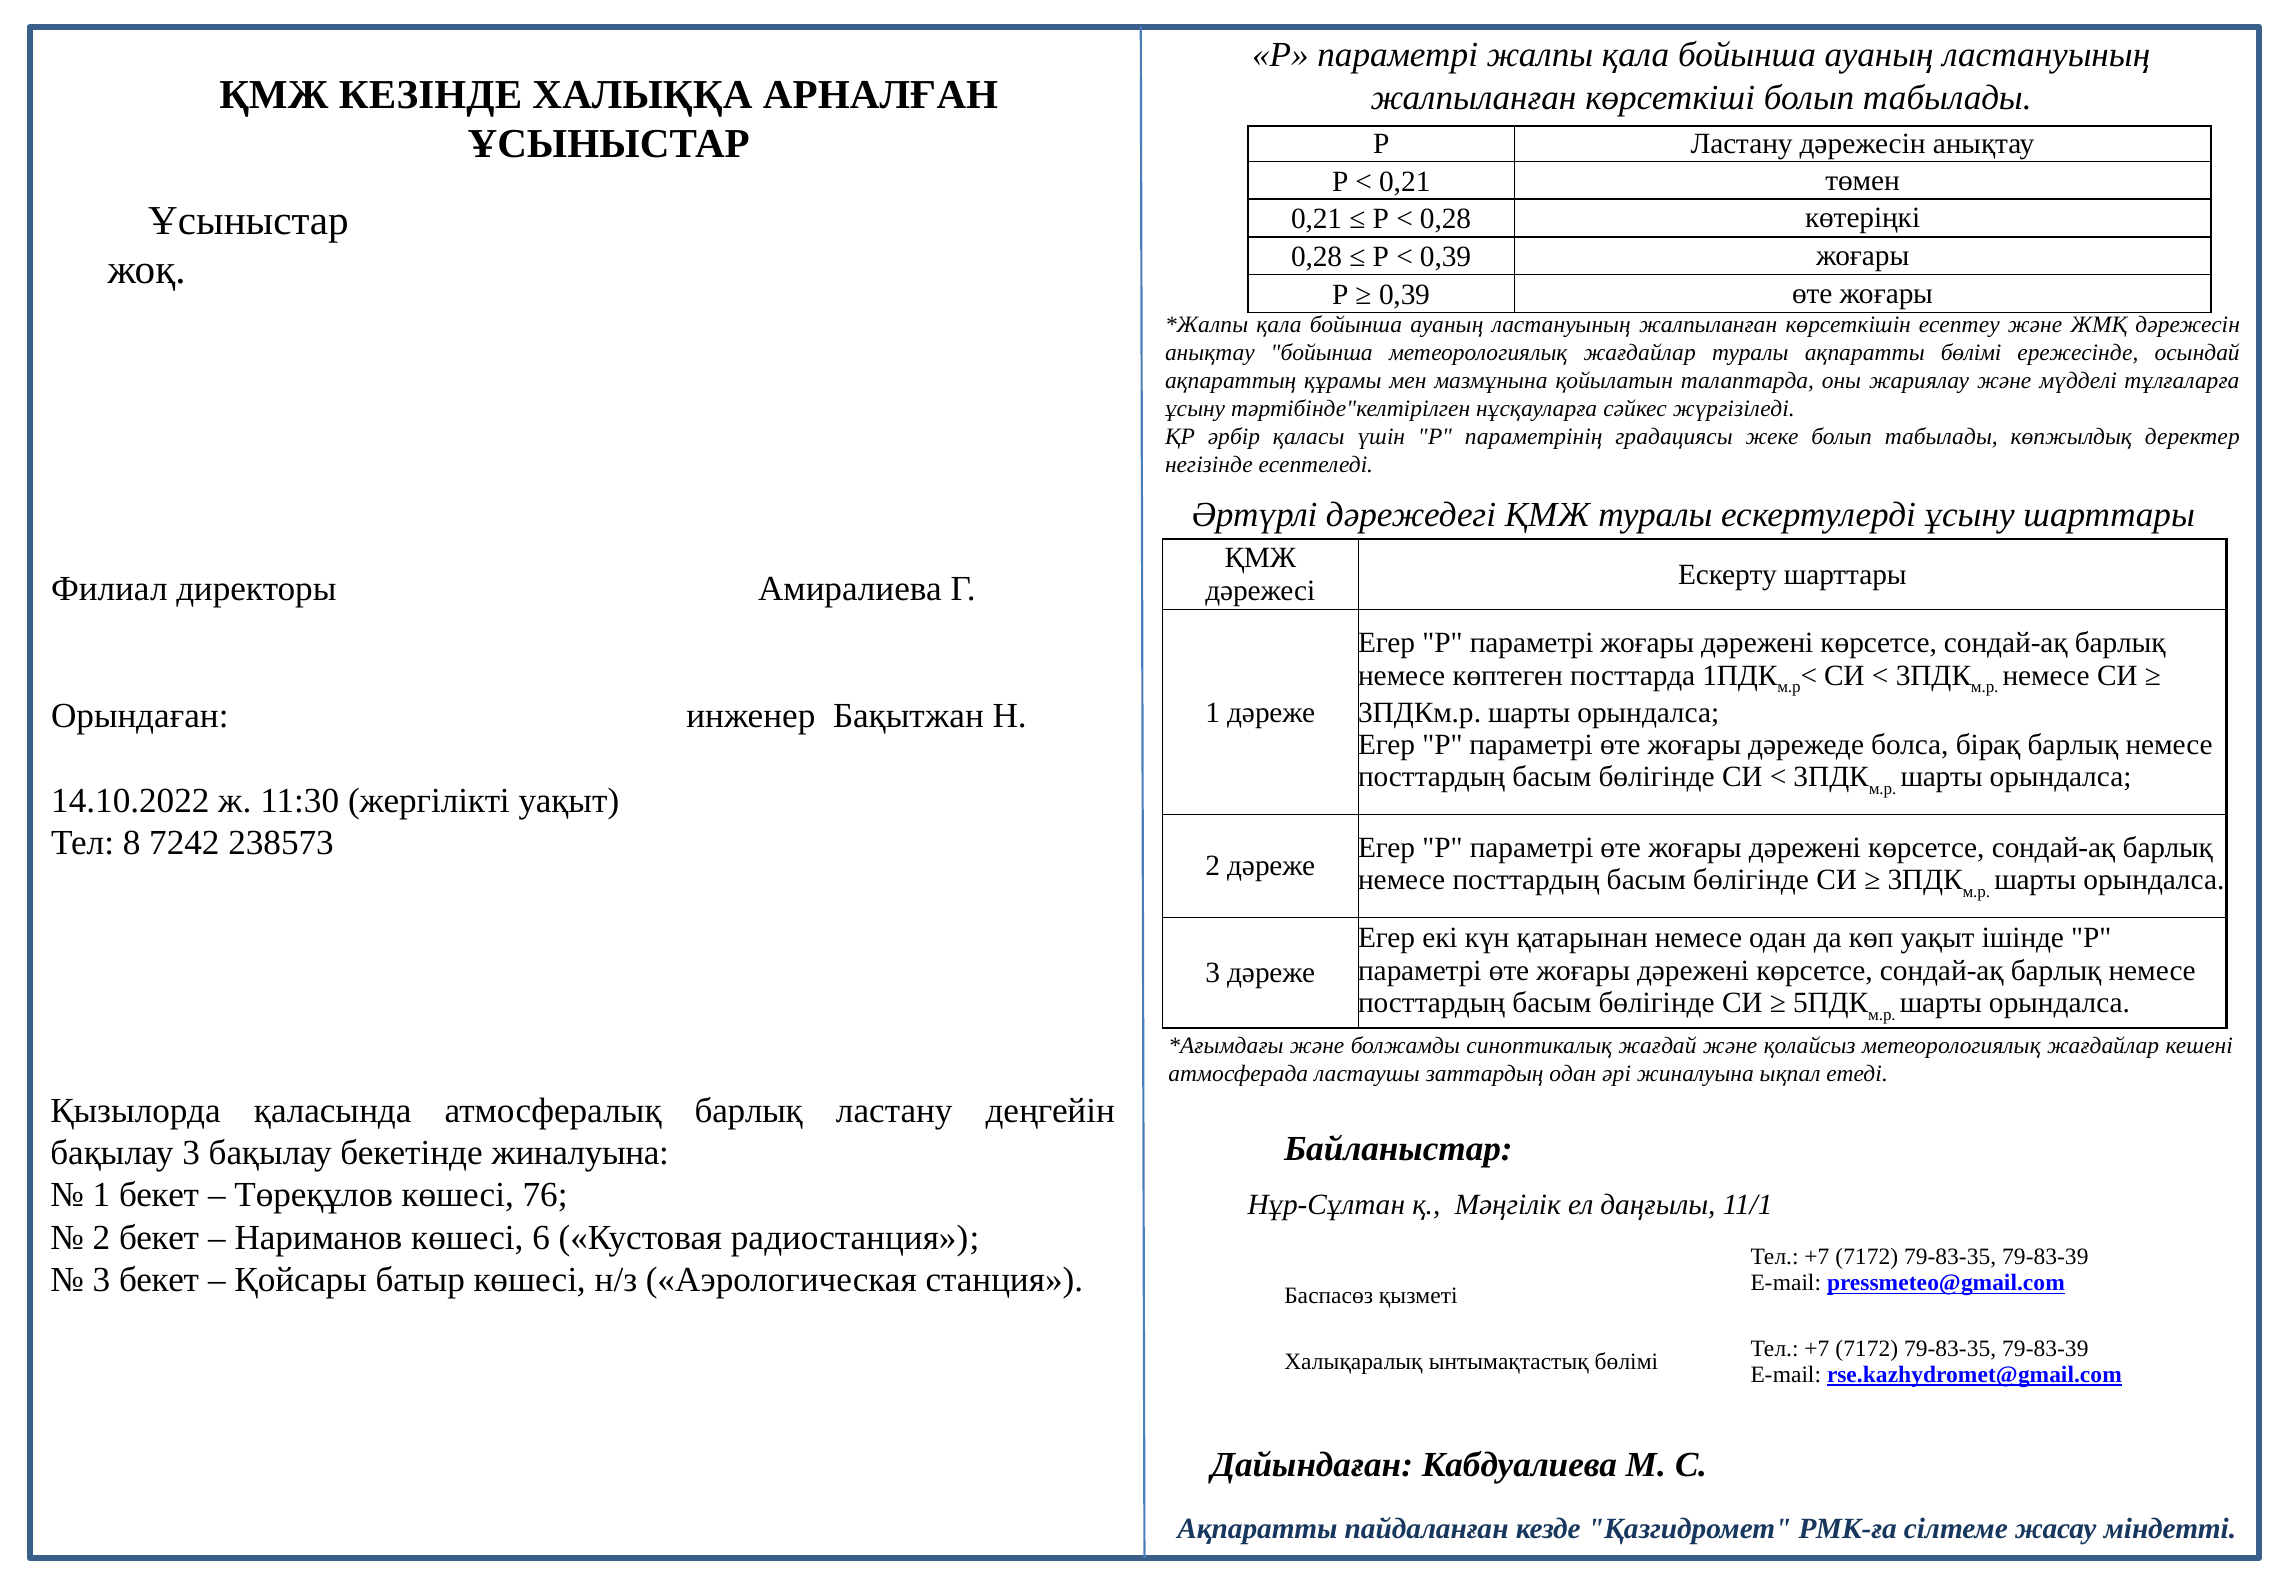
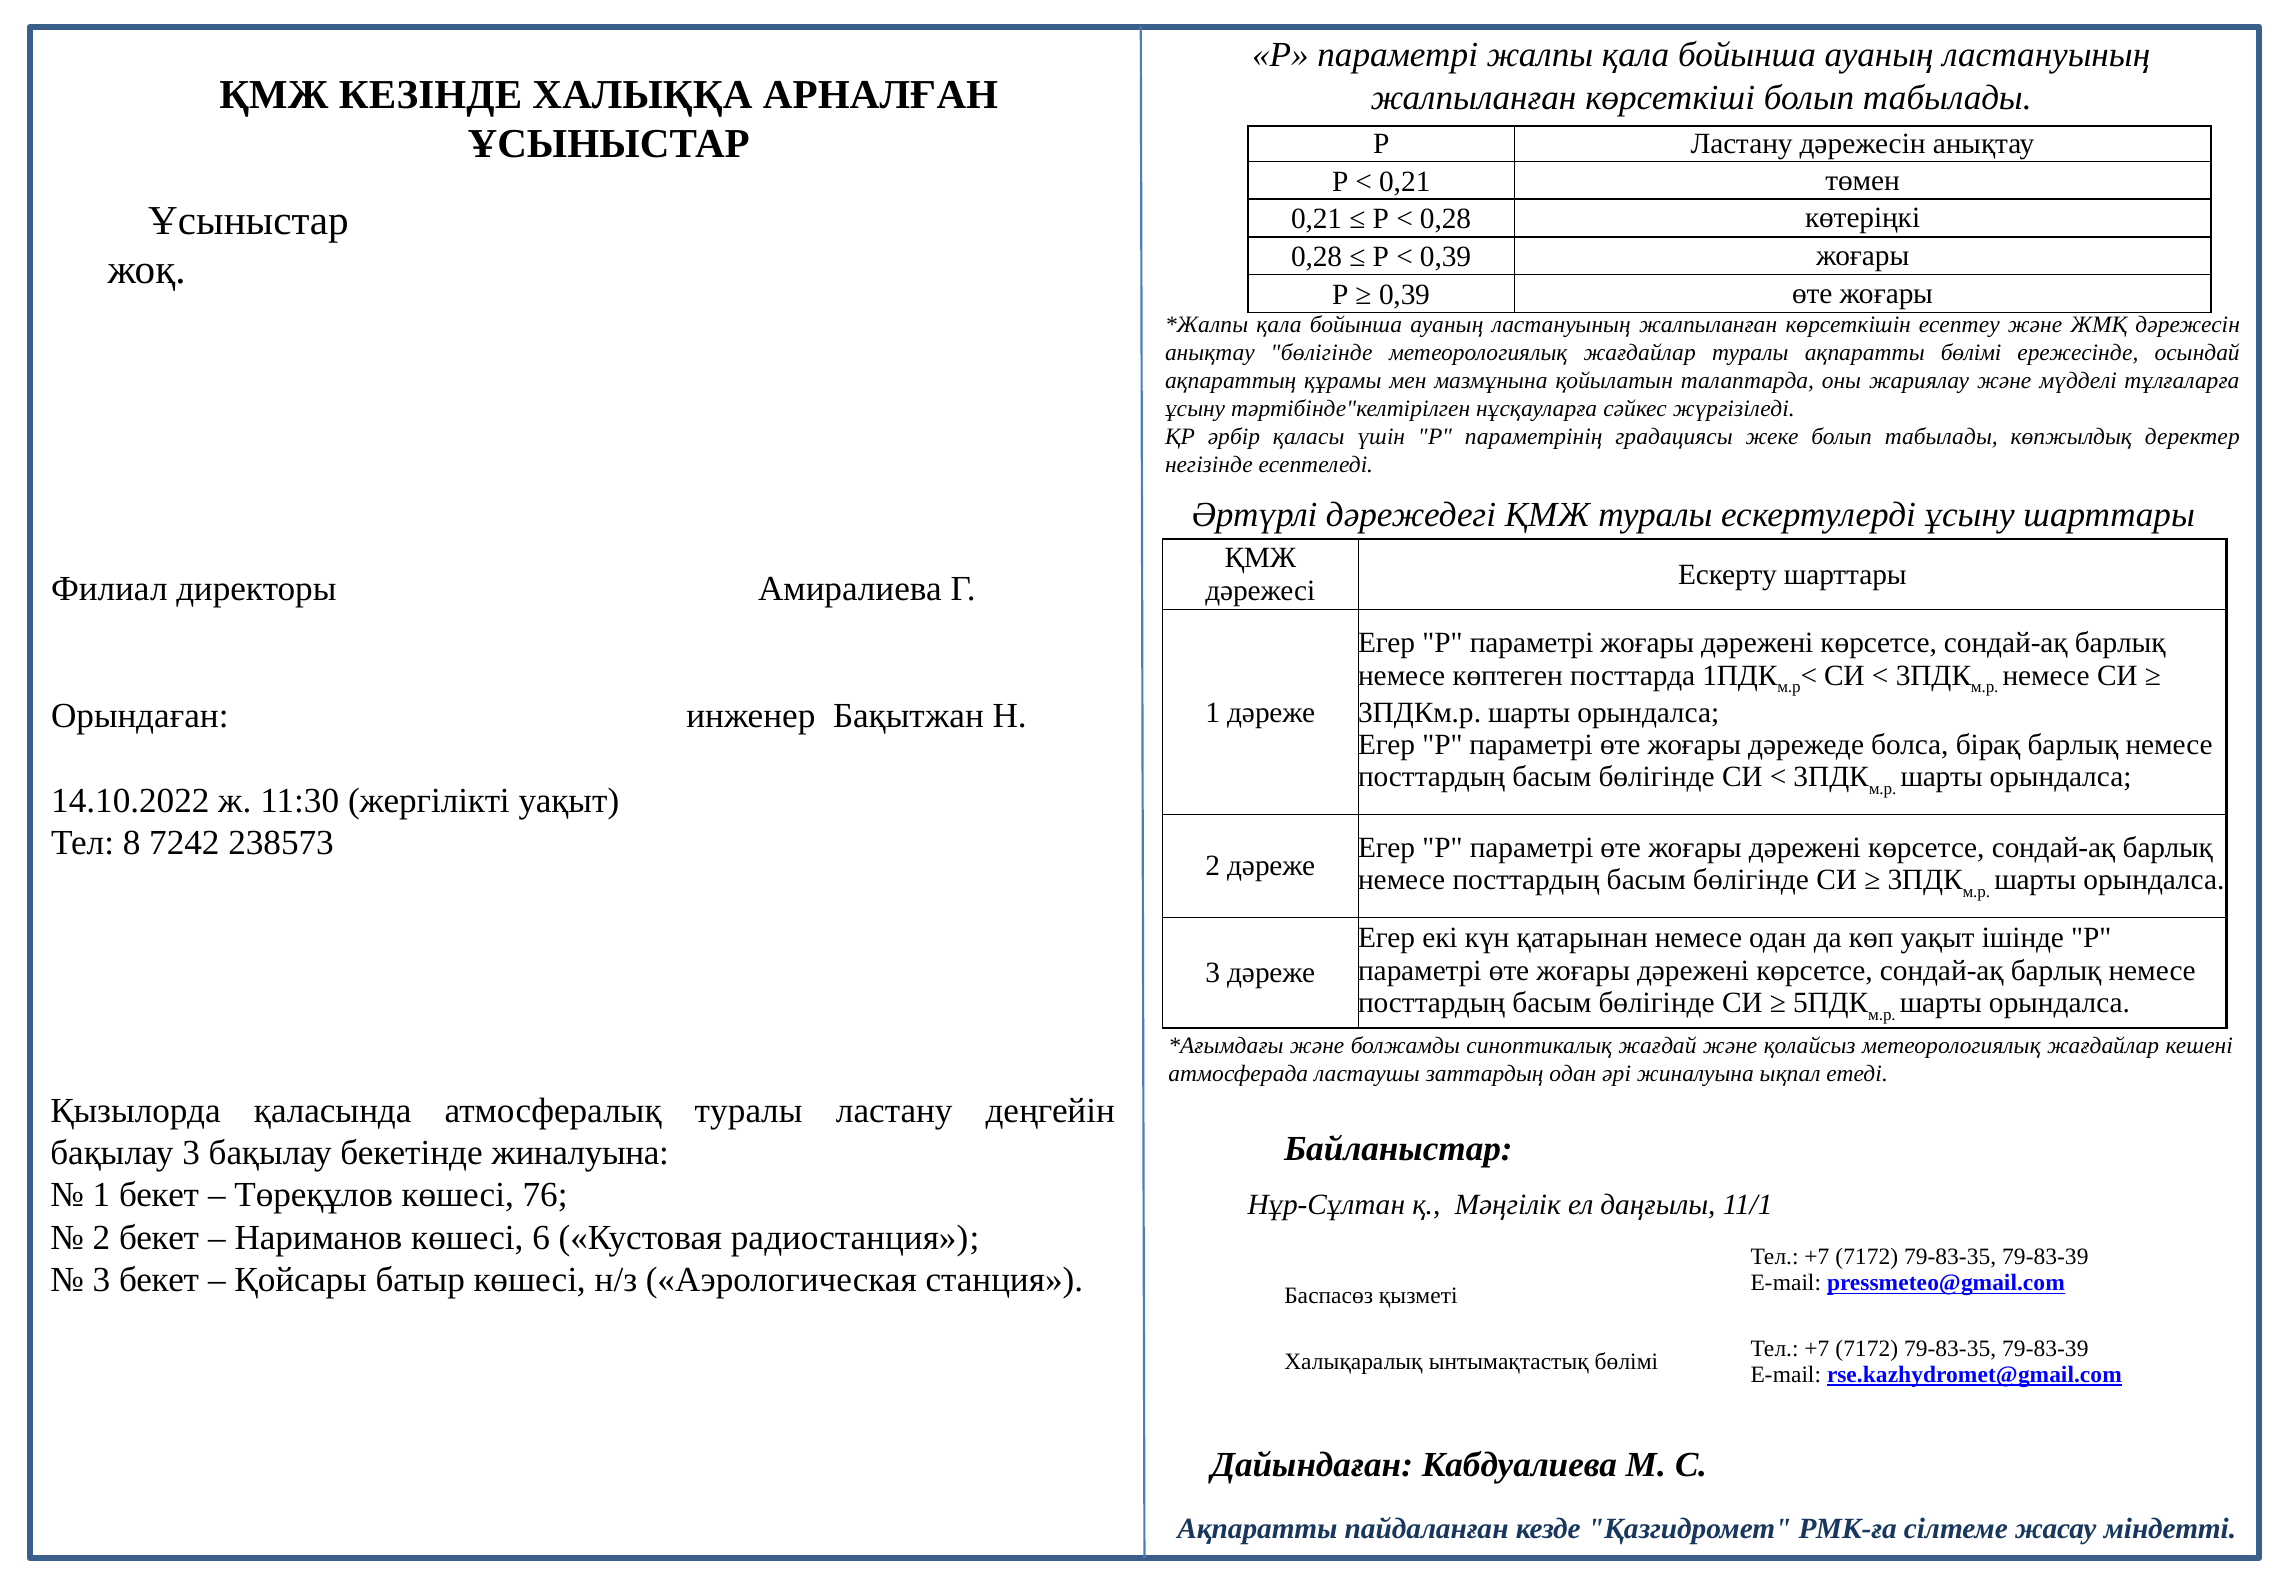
анықтау бойынша: бойынша -> бөлігінде (1322, 353)
атмосфералық барлық: барлық -> туралы (749, 1111)
